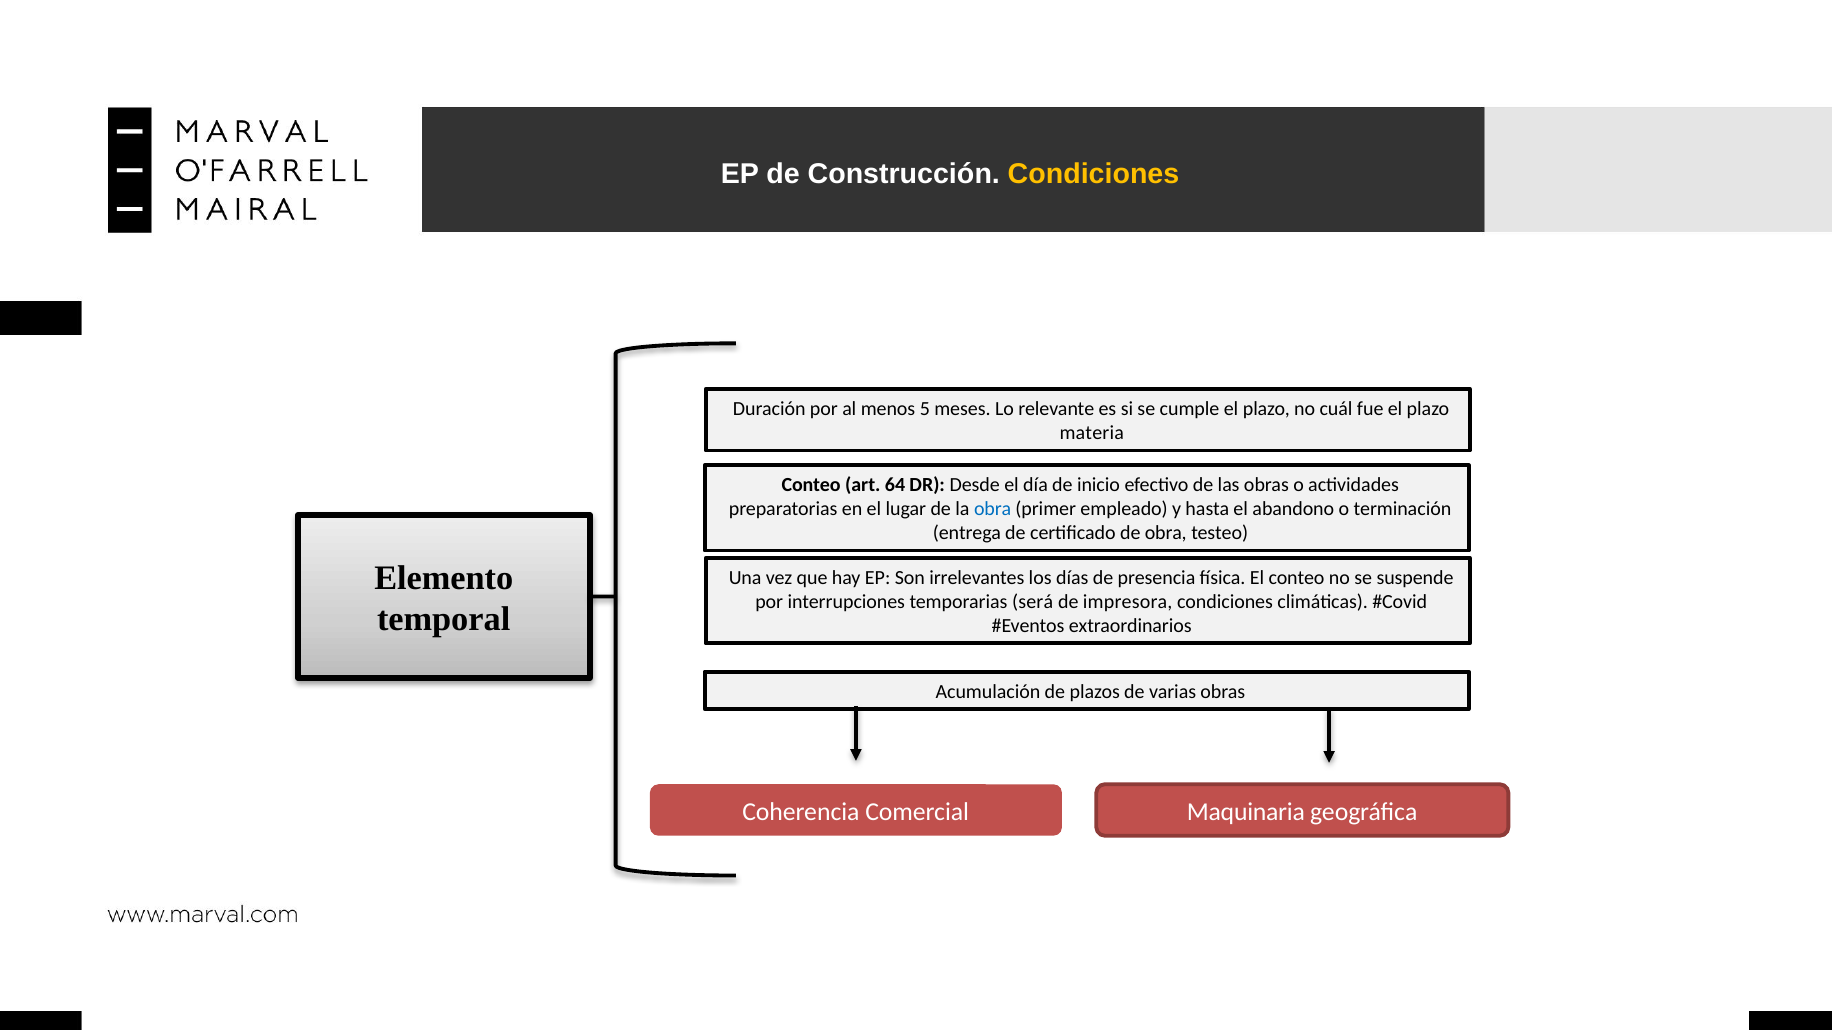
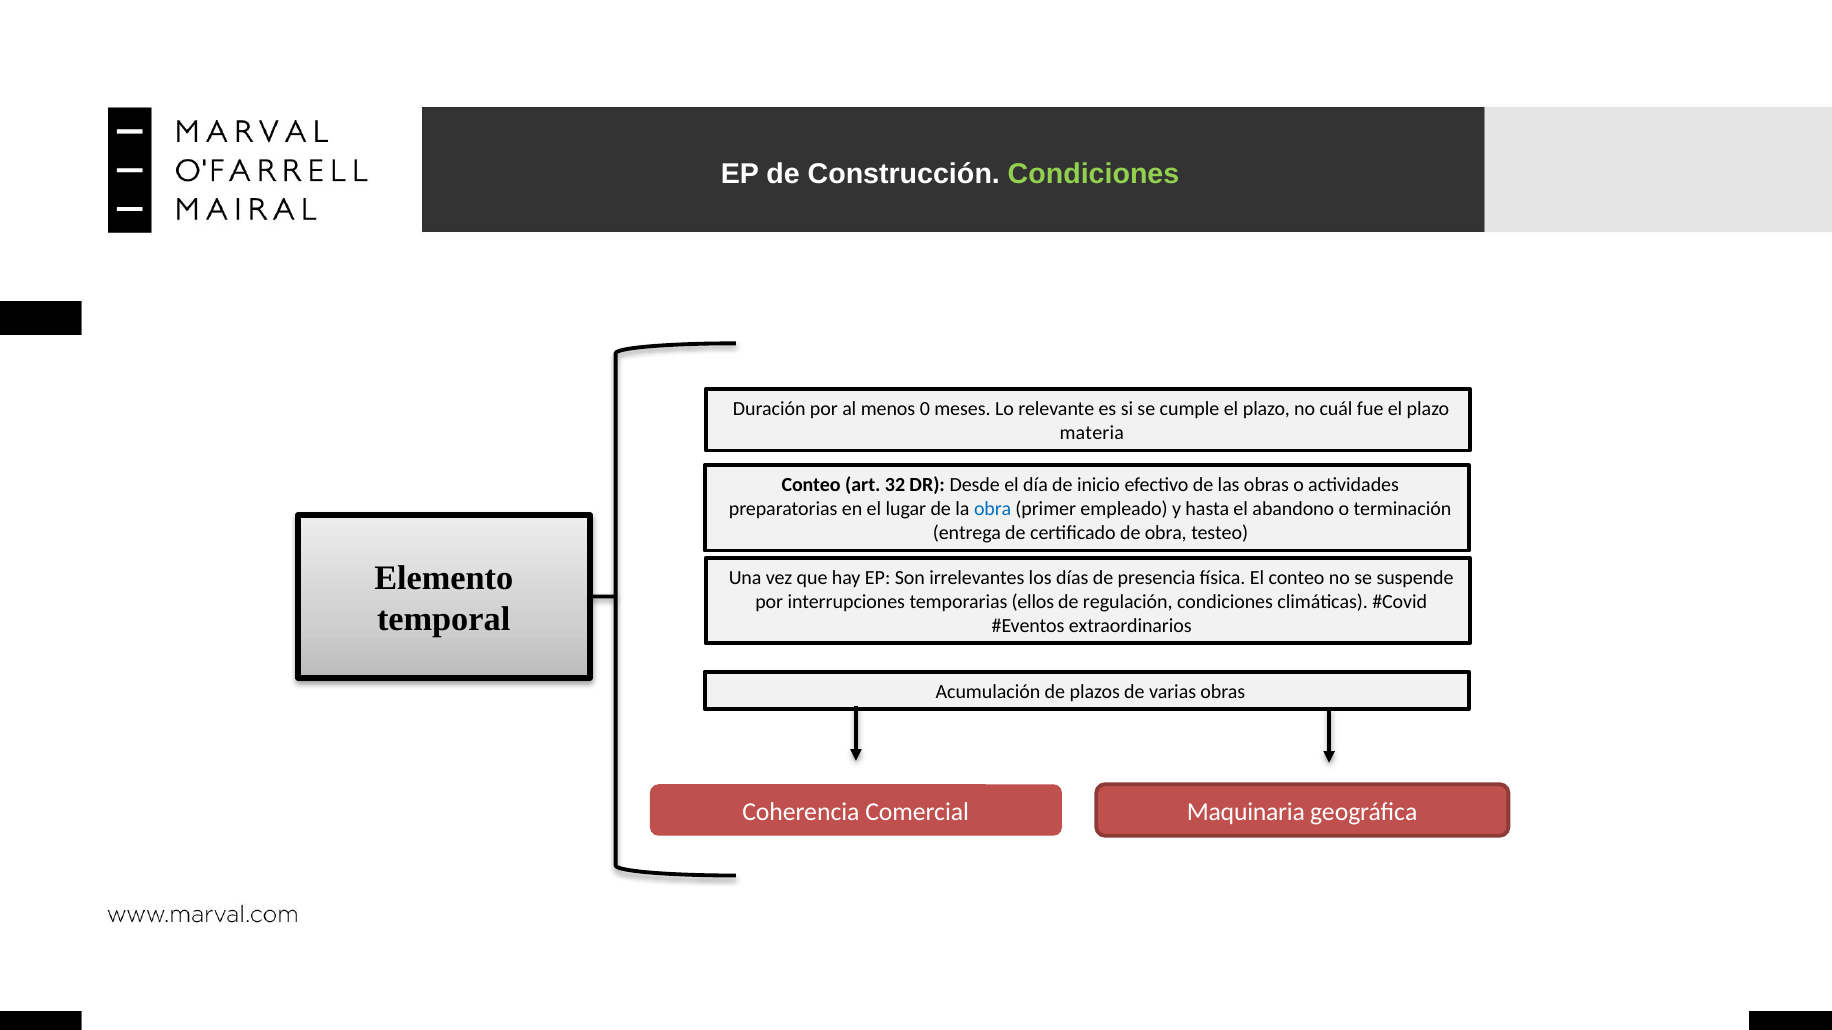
Condiciones colour: yellow -> light green (1094, 174)
5: 5 -> 0 (925, 409)
64: 64 -> 32 (895, 485)
será: será -> ellos (1033, 602)
impresora: impresora -> regulación (1128, 602)
